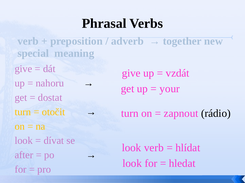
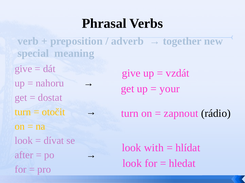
look verb: verb -> with (154, 148)
